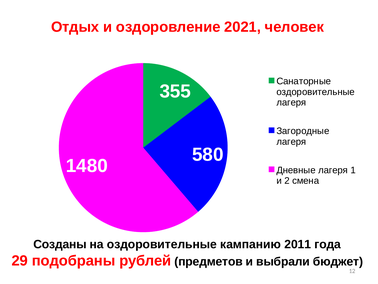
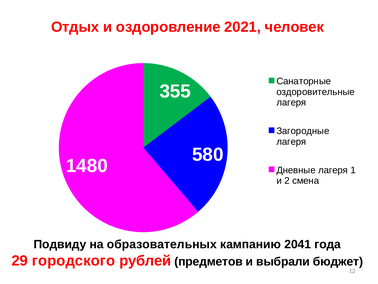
Созданы: Созданы -> Подвиду (60, 244)
на оздоровительные: оздоровительные -> образовательных (162, 244)
2011: 2011 -> 2041 (298, 244)
подобраны: подобраны -> городского (74, 260)
